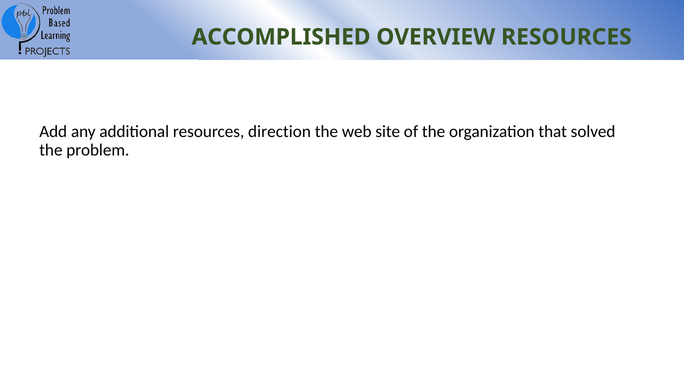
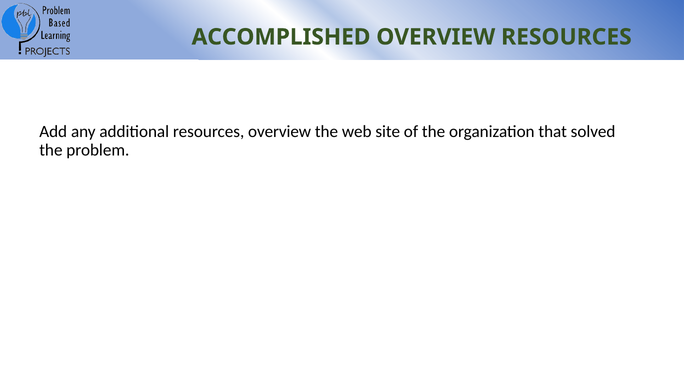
resources direction: direction -> overview (280, 132)
